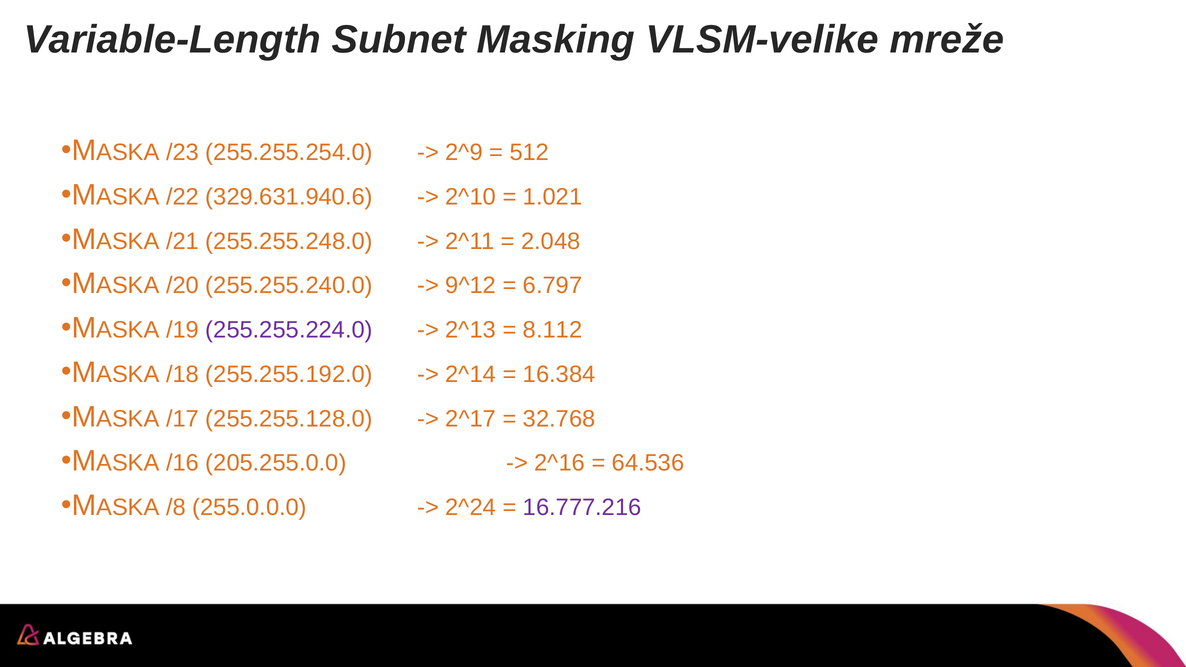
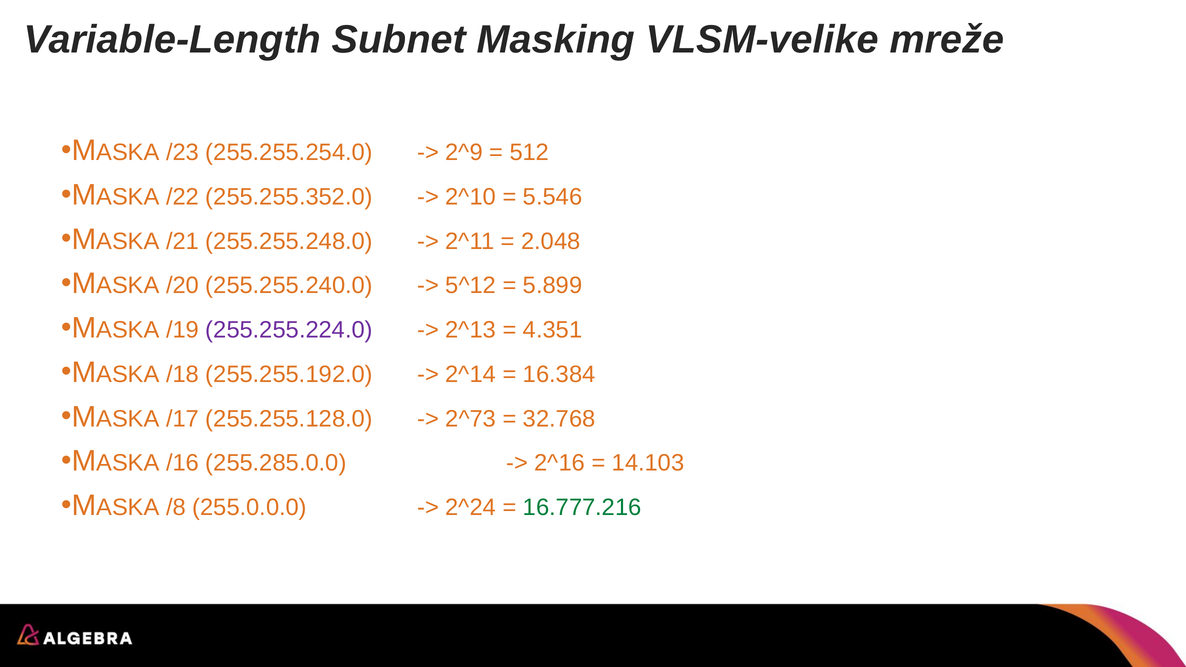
329.631.940.6: 329.631.940.6 -> 255.255.352.0 (289, 197)
1.021: 1.021 -> 5.546 (553, 197)
9^12: 9^12 -> 5^12 (471, 286)
6.797: 6.797 -> 5.899 (553, 286)
8.112: 8.112 -> 4.351 (553, 330)
2^17: 2^17 -> 2^73 (471, 419)
205.255.0.0: 205.255.0.0 -> 255.285.0.0 (276, 463)
64.536: 64.536 -> 14.103 (648, 463)
16.777.216 colour: purple -> green (582, 508)
